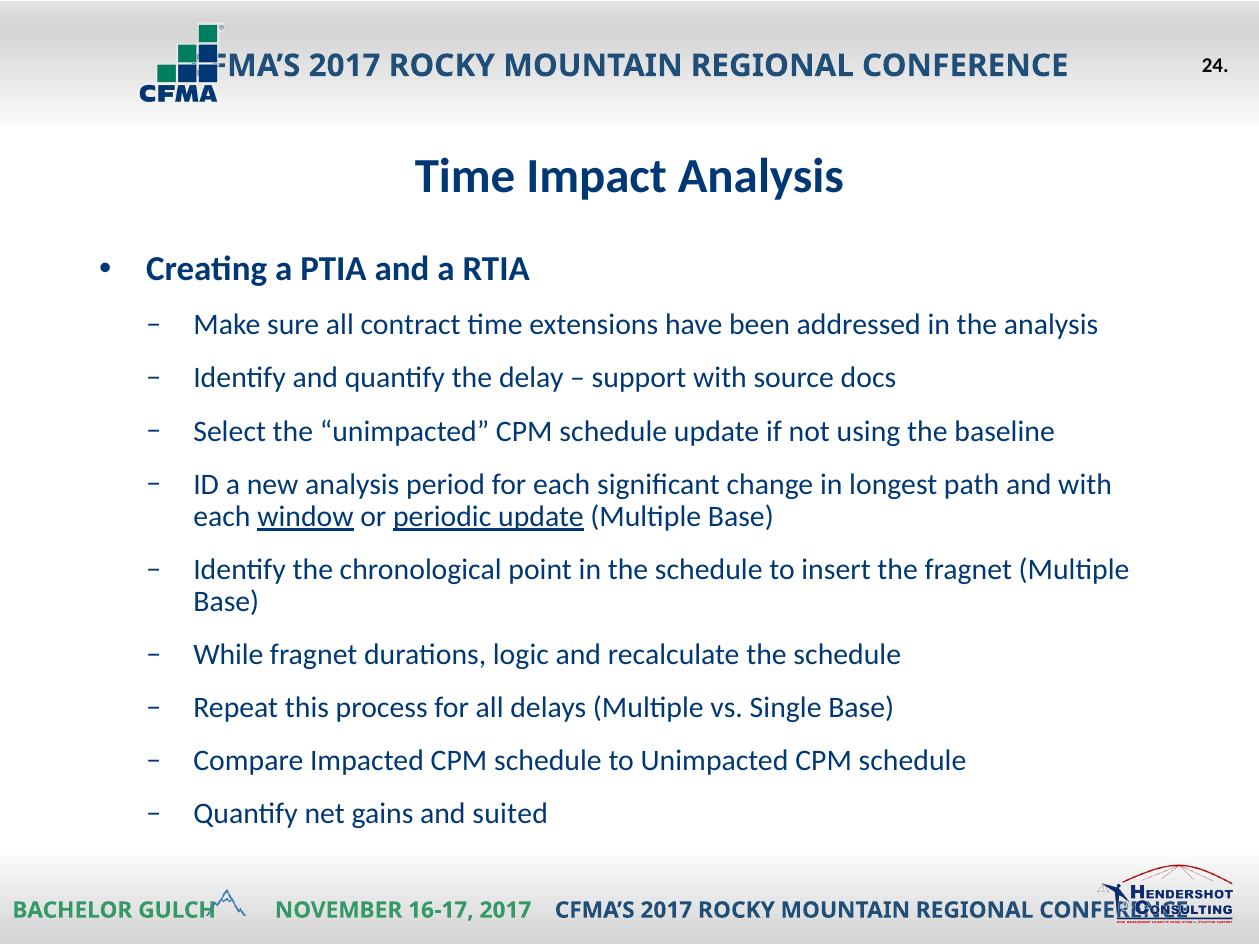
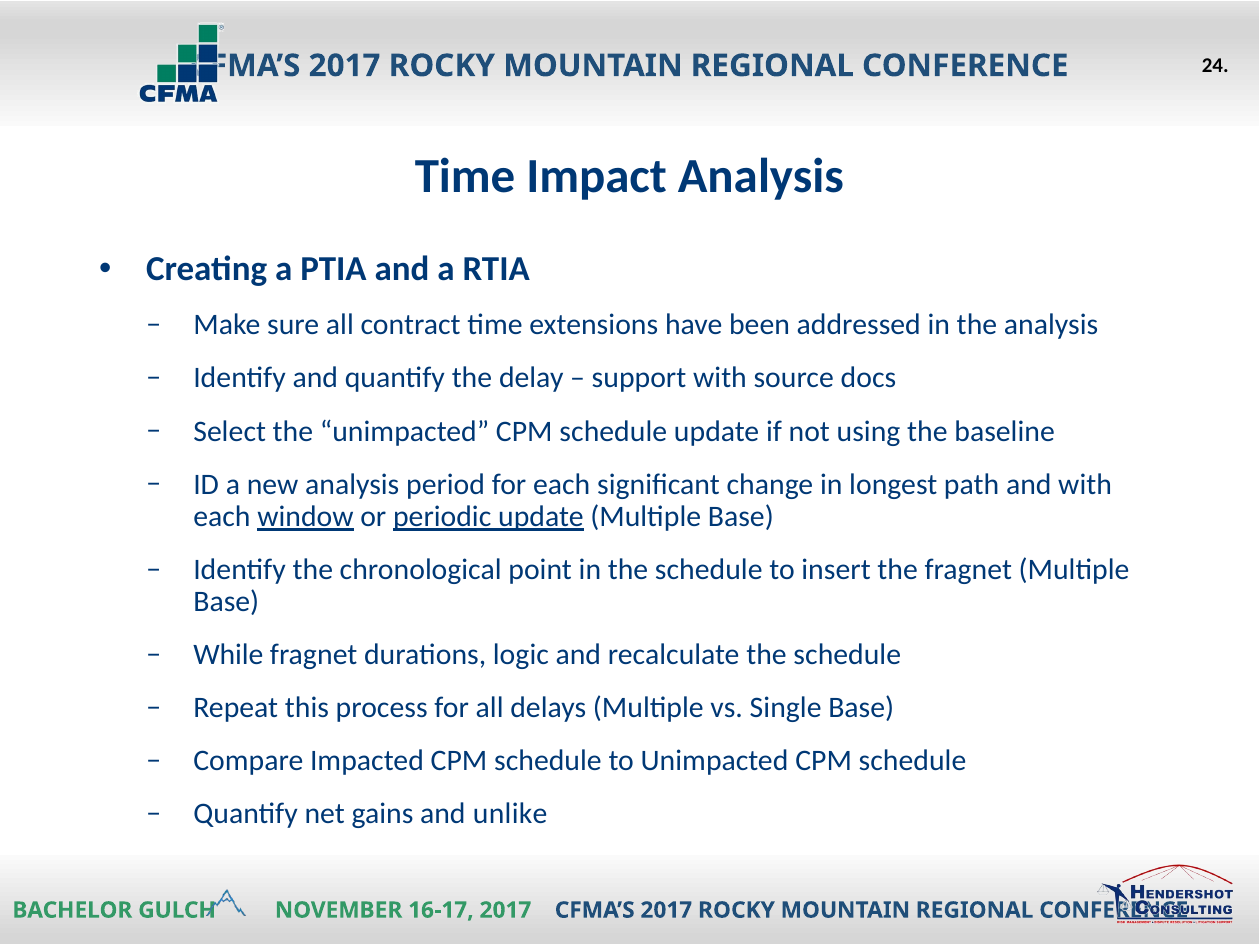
suited: suited -> unlike (510, 814)
